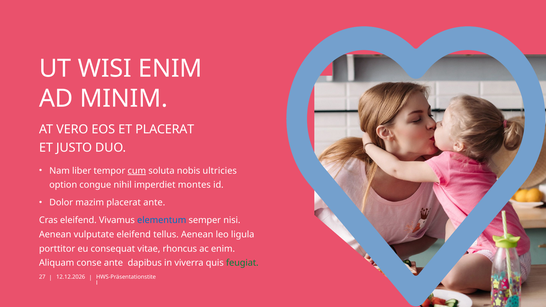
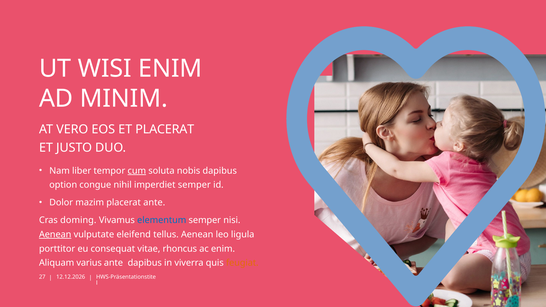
nobis ultricies: ultricies -> dapibus (220, 171)
imperdiet montes: montes -> semper (194, 185)
Cras eleifend: eleifend -> doming (78, 220)
Aenean underline: none -> present (55, 235)
conse: conse -> varius (89, 263)
feugiat colour: green -> orange (242, 263)
